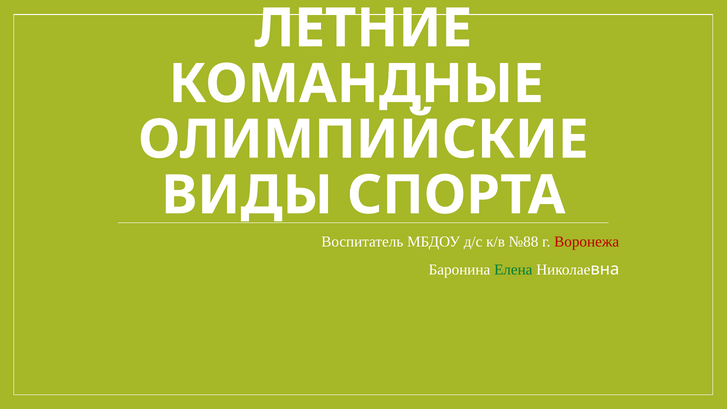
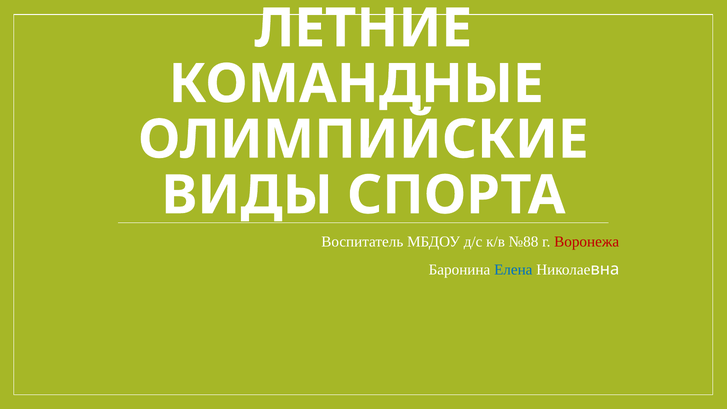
Елена colour: green -> blue (513, 270)
